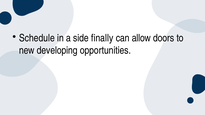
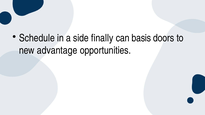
allow: allow -> basis (141, 38)
developing: developing -> advantage (57, 50)
